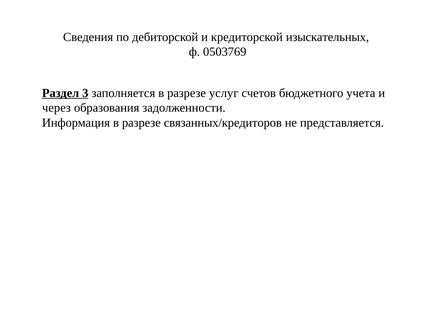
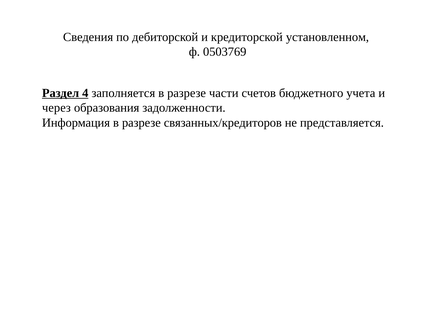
изыскательных: изыскательных -> установленном (327, 37)
3: 3 -> 4 (85, 93)
услуг: услуг -> части (224, 93)
